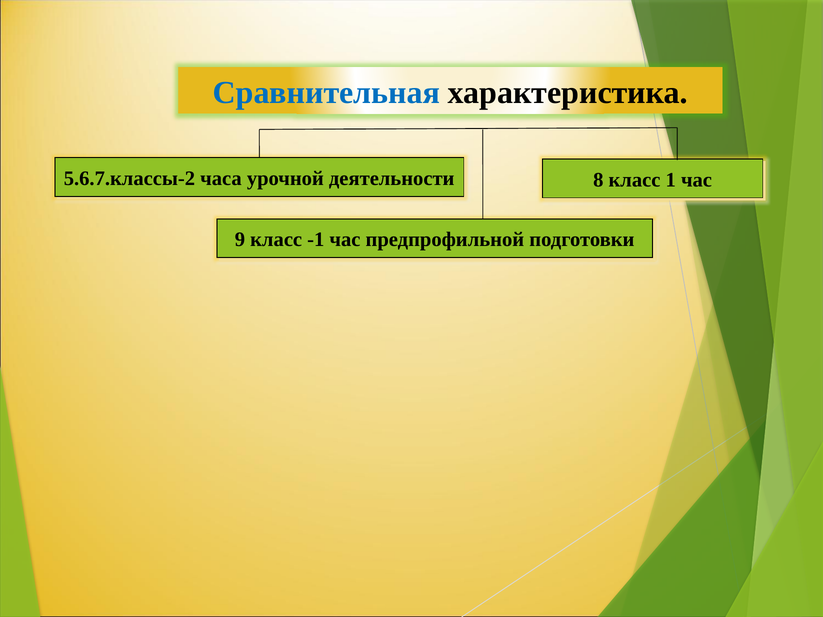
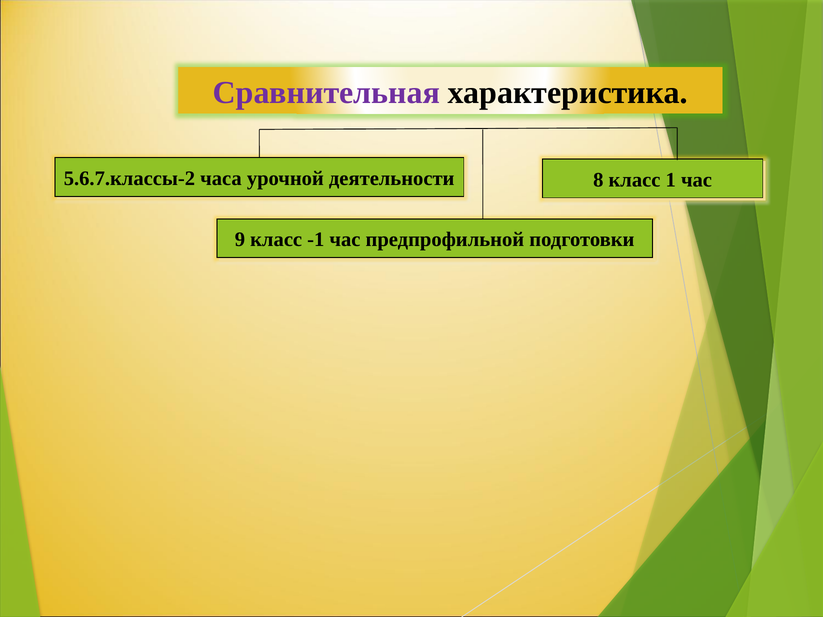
Сравнительная colour: blue -> purple (326, 93)
